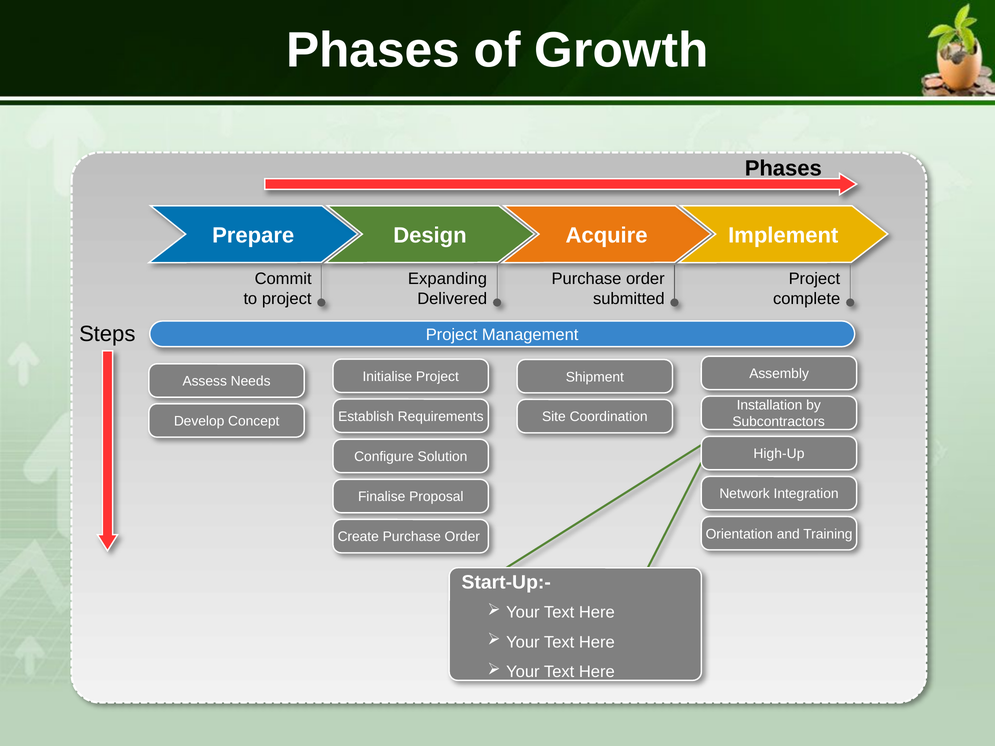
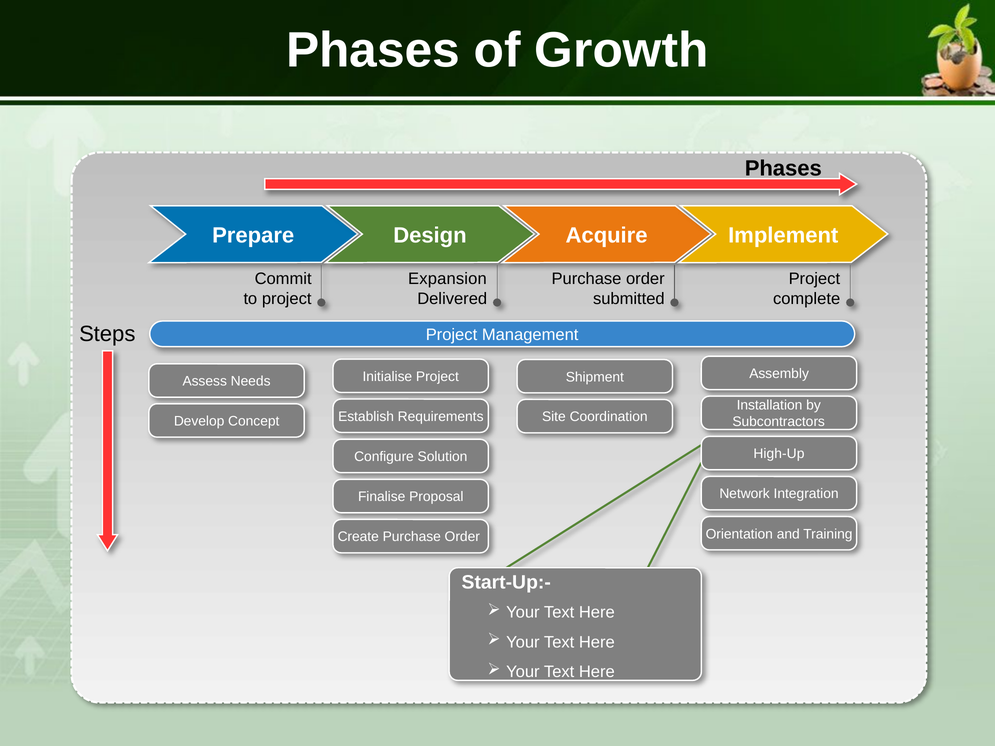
Expanding: Expanding -> Expansion (447, 279)
